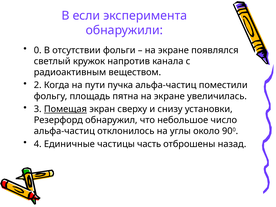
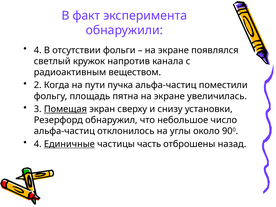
если: если -> факт (86, 16)
0: 0 -> 4 (38, 50)
Единичные underline: none -> present (69, 144)
